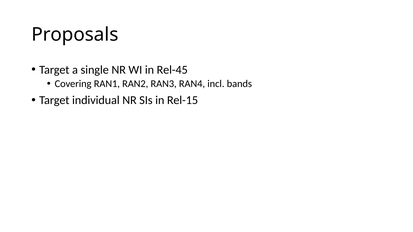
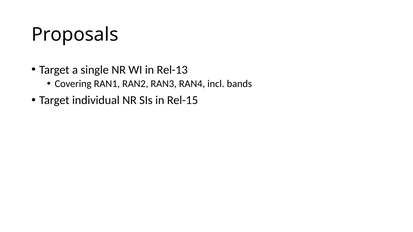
Rel-45: Rel-45 -> Rel-13 (172, 70)
